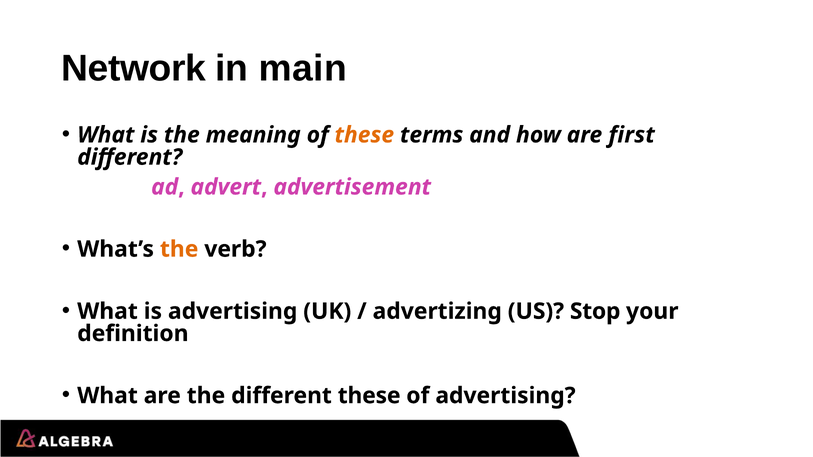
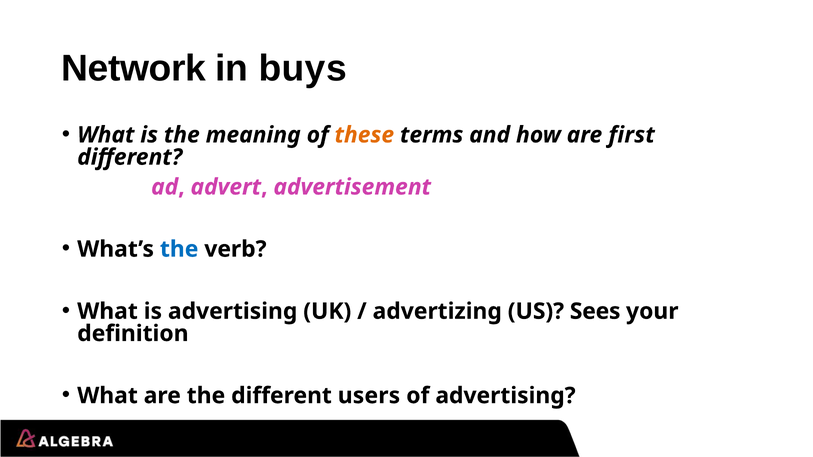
main: main -> buys (303, 68)
the colour: orange -> blue (179, 249)
Stop: Stop -> Sees (595, 311)
different these: these -> users (369, 396)
